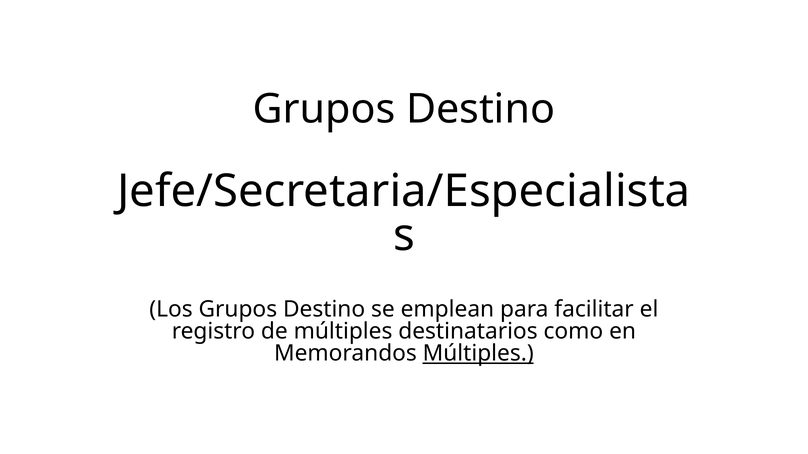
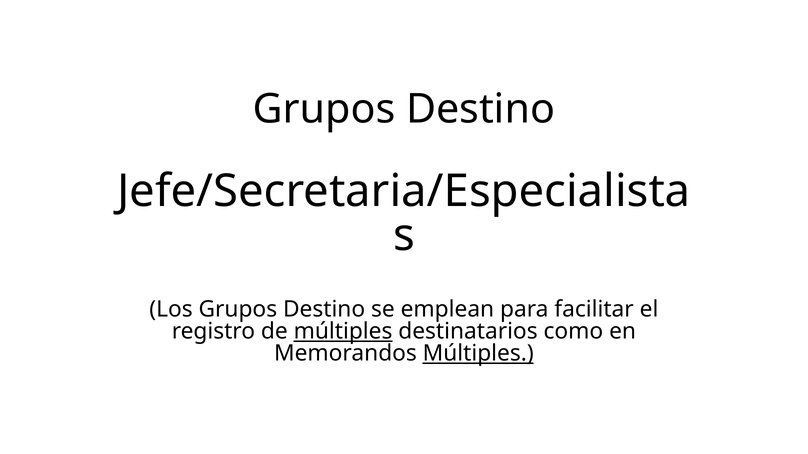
múltiples underline: none -> present (343, 332)
